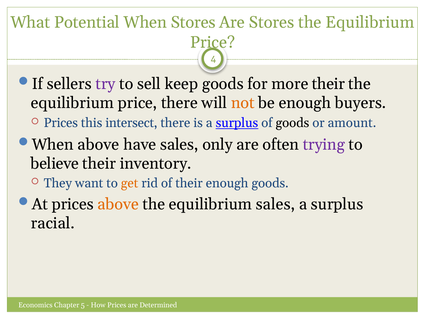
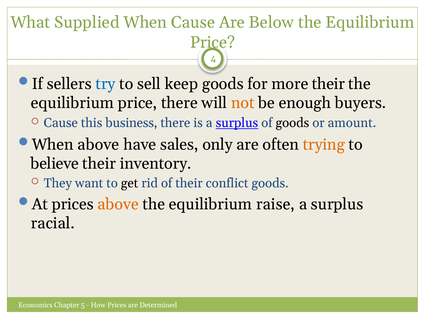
Potential: Potential -> Supplied (87, 22)
When Stores: Stores -> Cause (193, 22)
Are Stores: Stores -> Below (272, 22)
try colour: purple -> blue (106, 84)
Prices: Prices -> Cause (61, 123)
intersect: intersect -> business (131, 123)
trying colour: purple -> orange (324, 144)
get colour: orange -> black (130, 183)
their enough: enough -> conflict (227, 183)
equilibrium sales: sales -> raise (275, 204)
